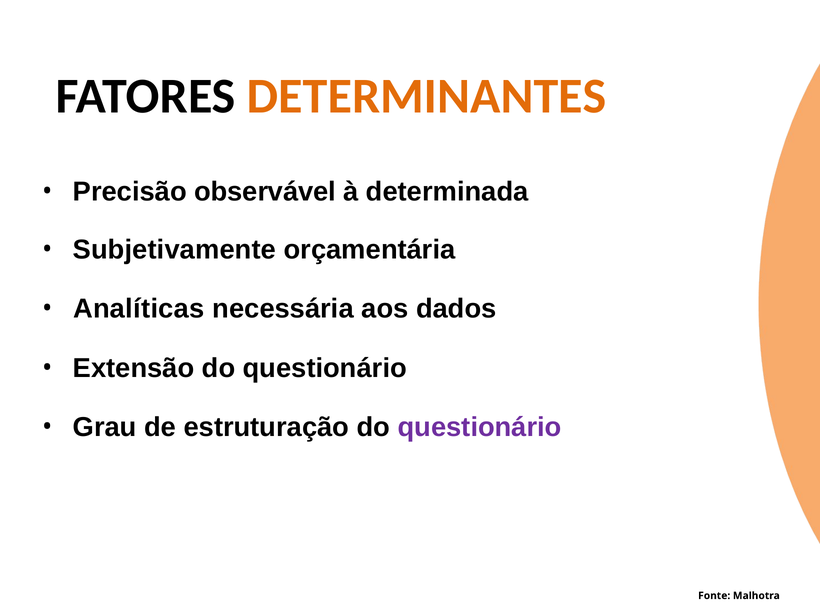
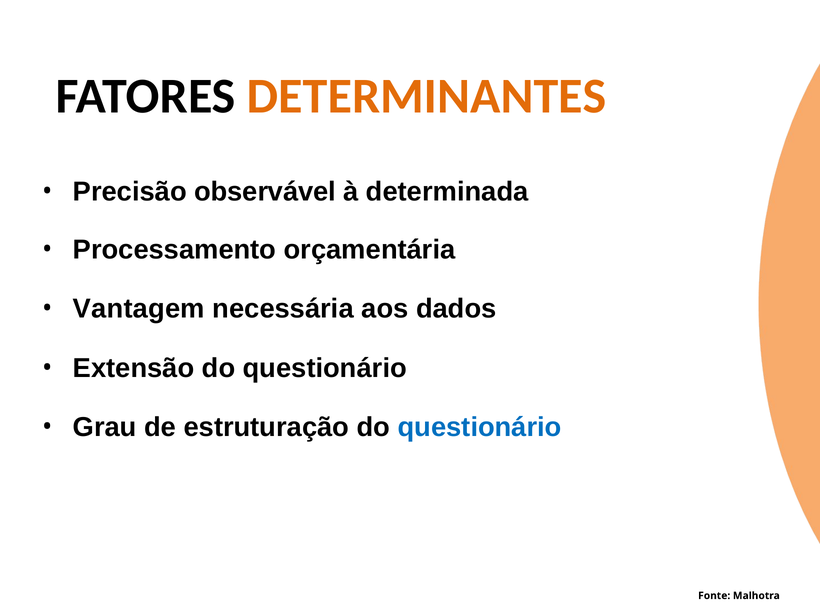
Subjetivamente: Subjetivamente -> Processamento (175, 250)
Analíticas: Analíticas -> Vantagem (139, 309)
questionário colour: purple -> blue (480, 427)
